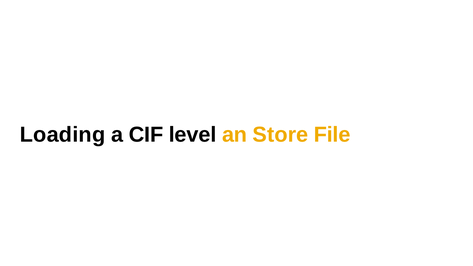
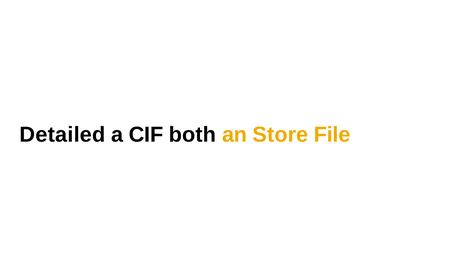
Loading: Loading -> Detailed (63, 135)
level: level -> both (192, 135)
